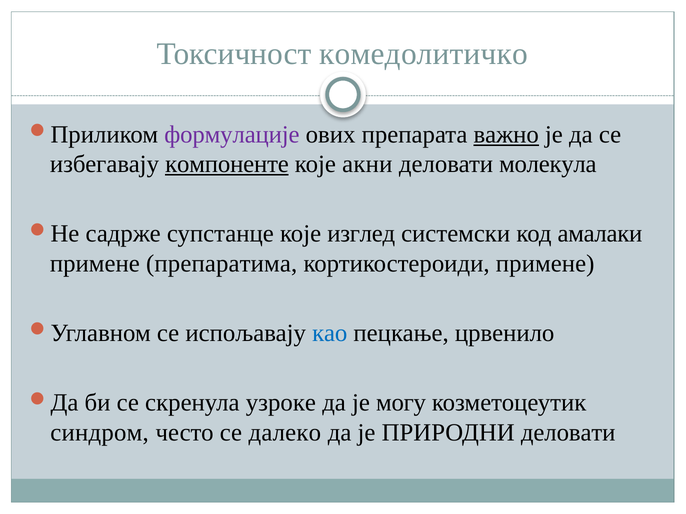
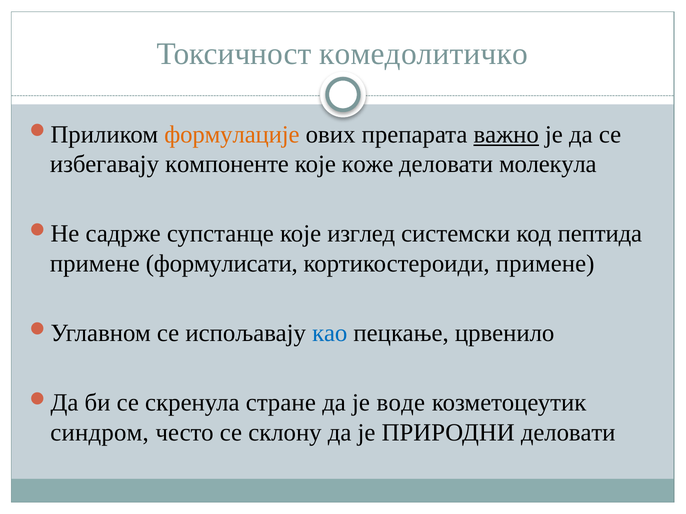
формулације colour: purple -> orange (232, 135)
компоненте underline: present -> none (227, 164)
акни: акни -> коже (368, 164)
амалаки: амалаки -> пептида (600, 234)
препаратима: препаратима -> формулисати (222, 264)
узроке: узроке -> стране (281, 403)
могу: могу -> воде (401, 403)
далеко: далеко -> склону (285, 433)
